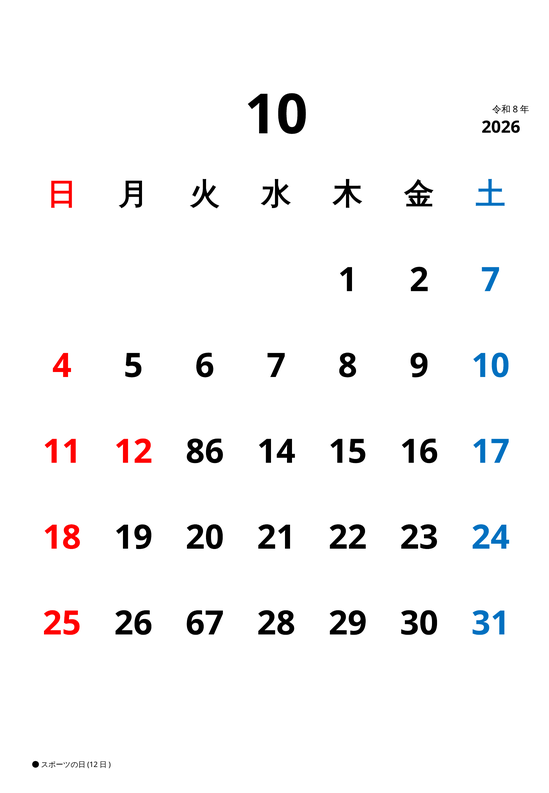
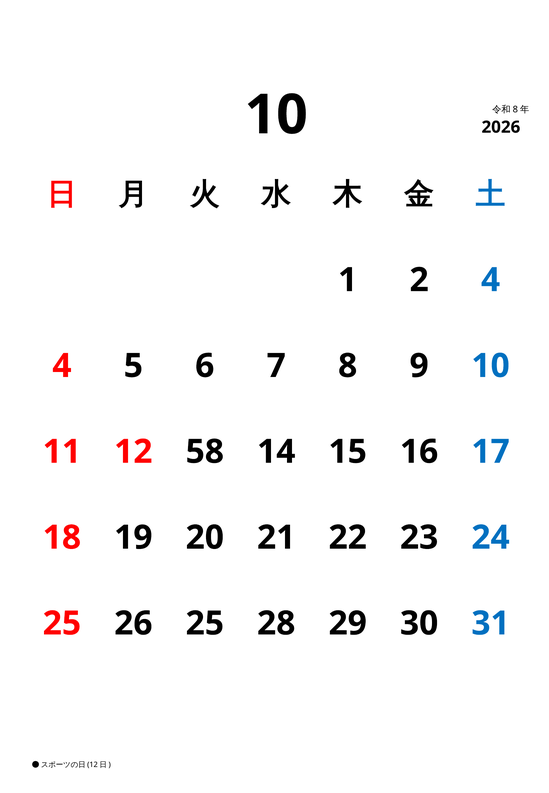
2 7: 7 -> 4 (491, 280)
86: 86 -> 58 (205, 452)
26 67: 67 -> 25 (205, 623)
